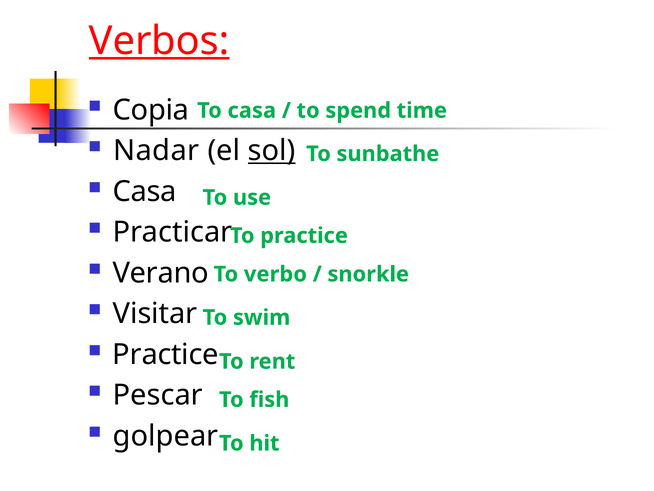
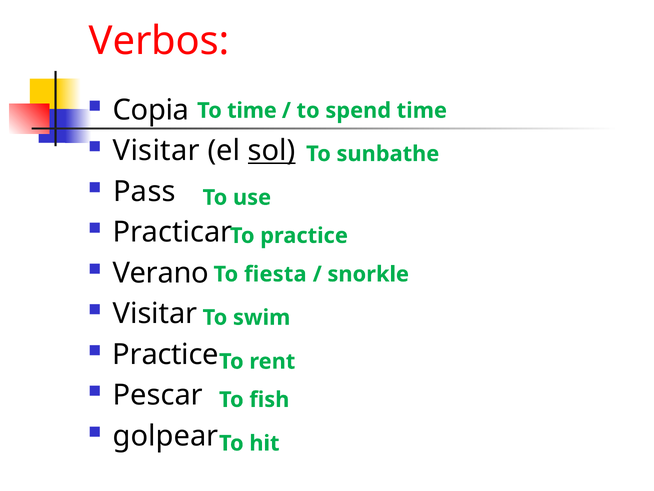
Verbos underline: present -> none (159, 41)
To casa: casa -> time (252, 110)
Nadar: Nadar -> Visitar (156, 151)
Casa: Casa -> Pass (144, 191)
verbo: verbo -> fiesta (275, 274)
